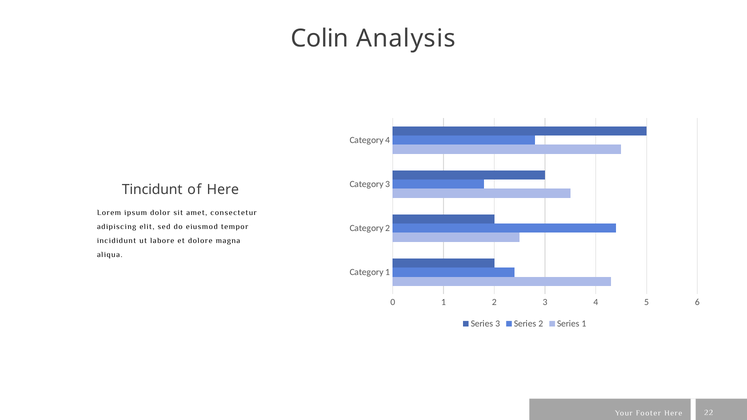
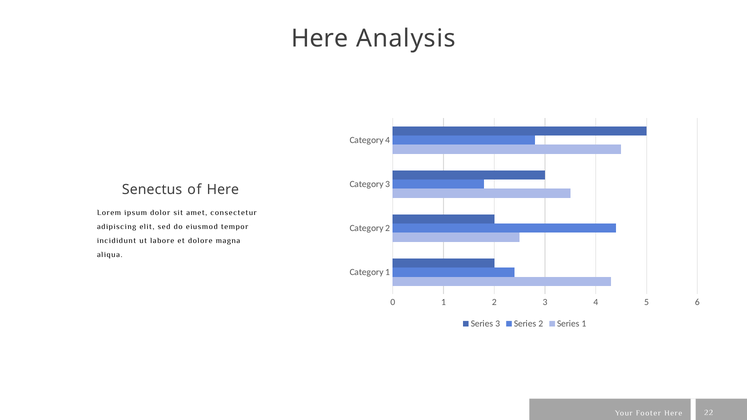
Colin: Colin -> Here (320, 39)
Tincidunt: Tincidunt -> Senectus (152, 190)
